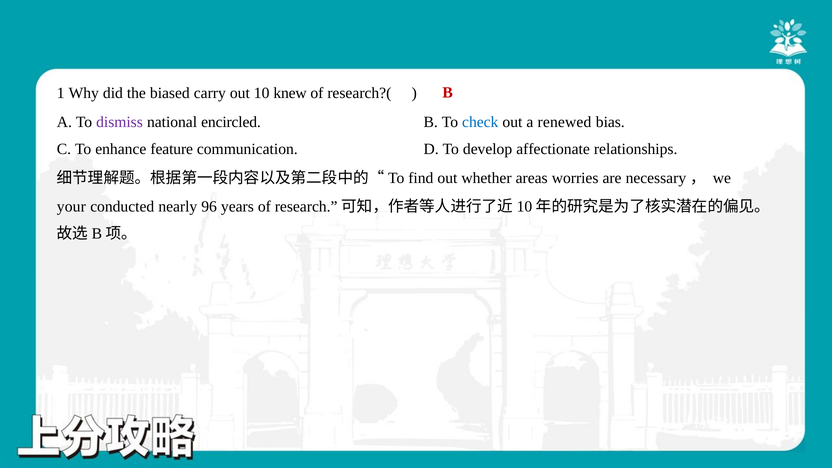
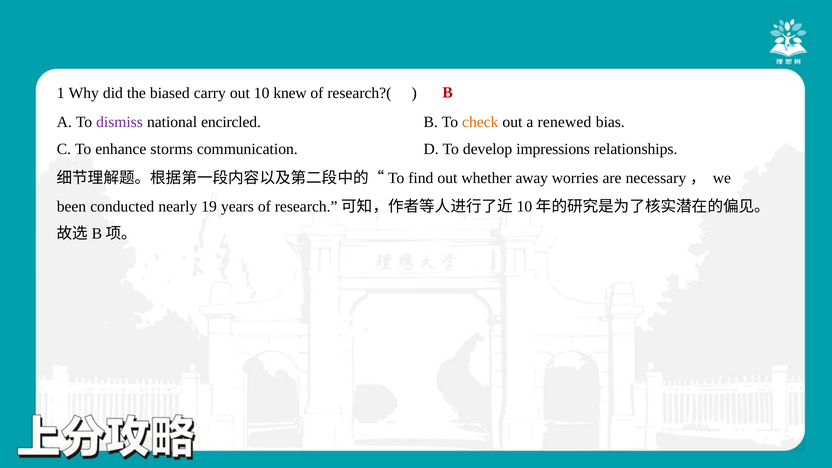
check colour: blue -> orange (480, 122)
feature: feature -> storms (172, 149)
affectionate: affectionate -> impressions (553, 149)
areas: areas -> away (532, 178)
your: your -> been (71, 207)
96: 96 -> 19 (209, 207)
